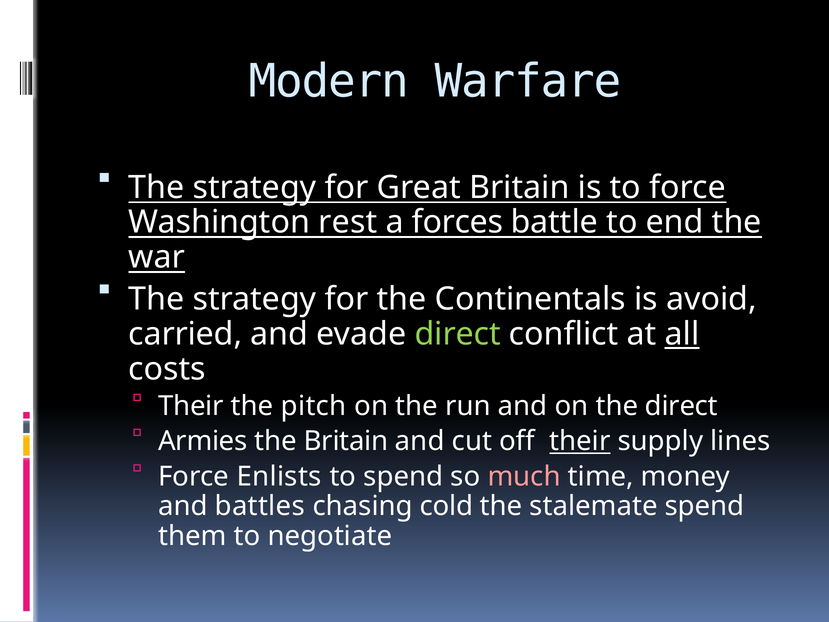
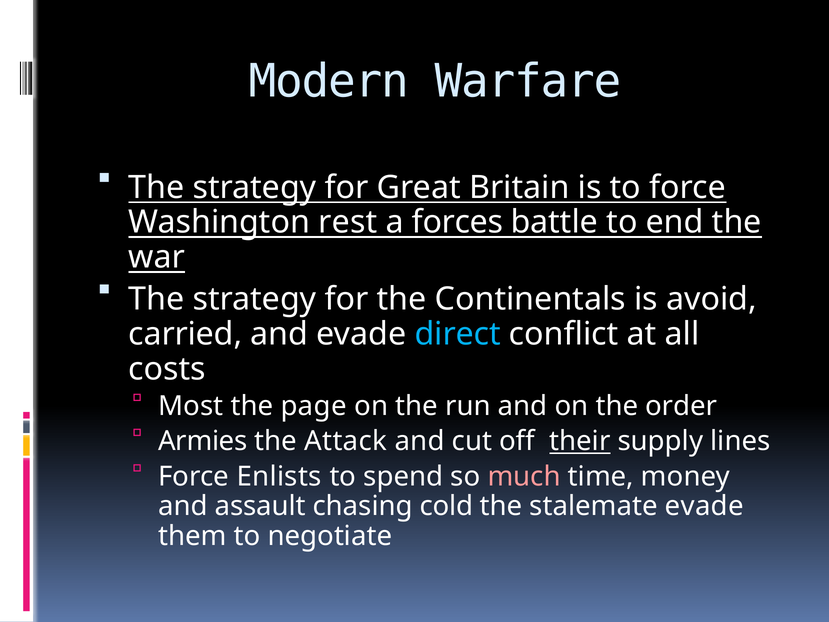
direct colour: light green -> light blue (458, 334)
all underline: present -> none (682, 334)
Their: Their -> Most (191, 406)
pitch: pitch -> page (314, 406)
the direct: direct -> order (681, 406)
the Britain: Britain -> Attack (346, 441)
battles: battles -> assault (260, 506)
stalemate spend: spend -> evade (704, 506)
